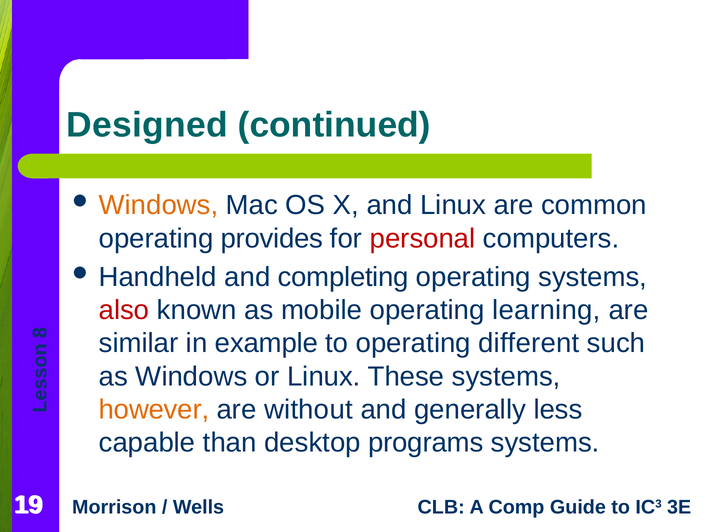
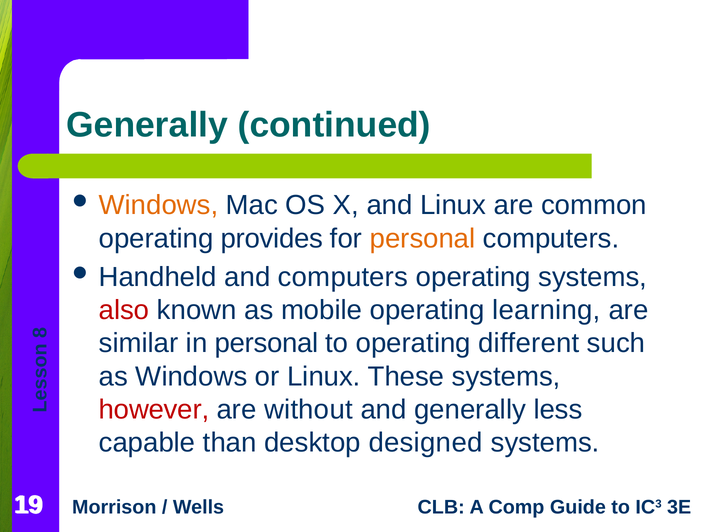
Designed: Designed -> Generally (147, 125)
personal colour: red -> orange (423, 239)
and completing: completing -> computers (343, 277)
in example: example -> personal (266, 344)
however colour: orange -> red (154, 410)
programs: programs -> designed (426, 443)
